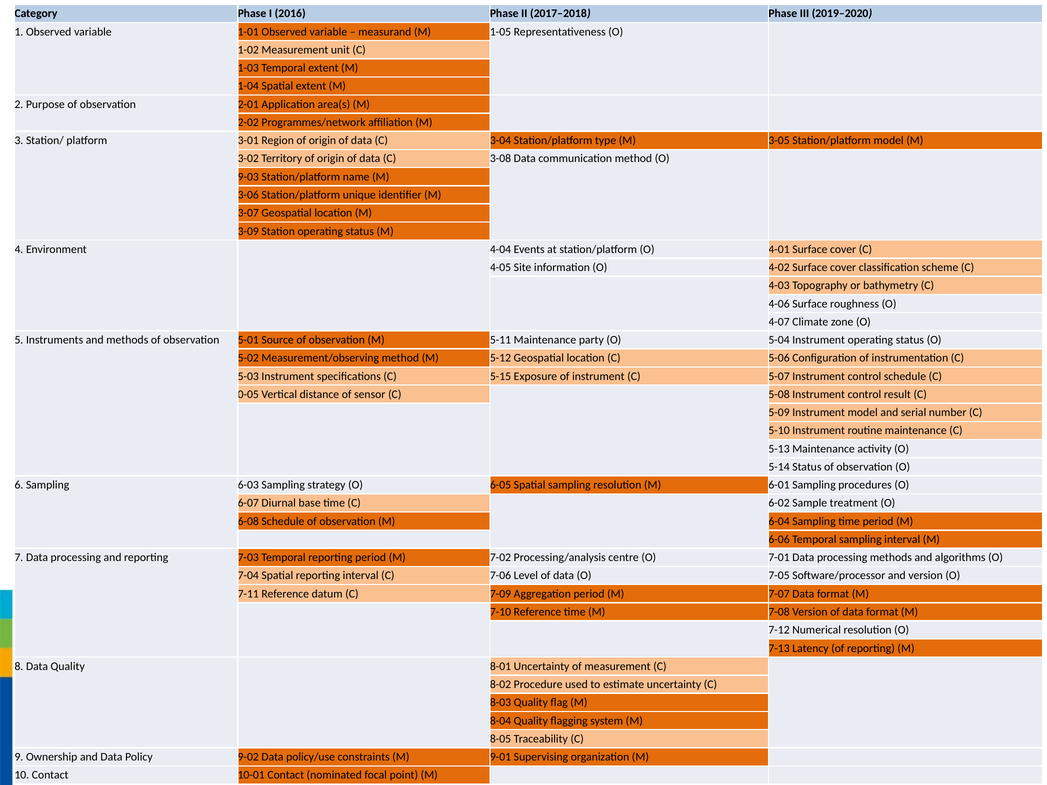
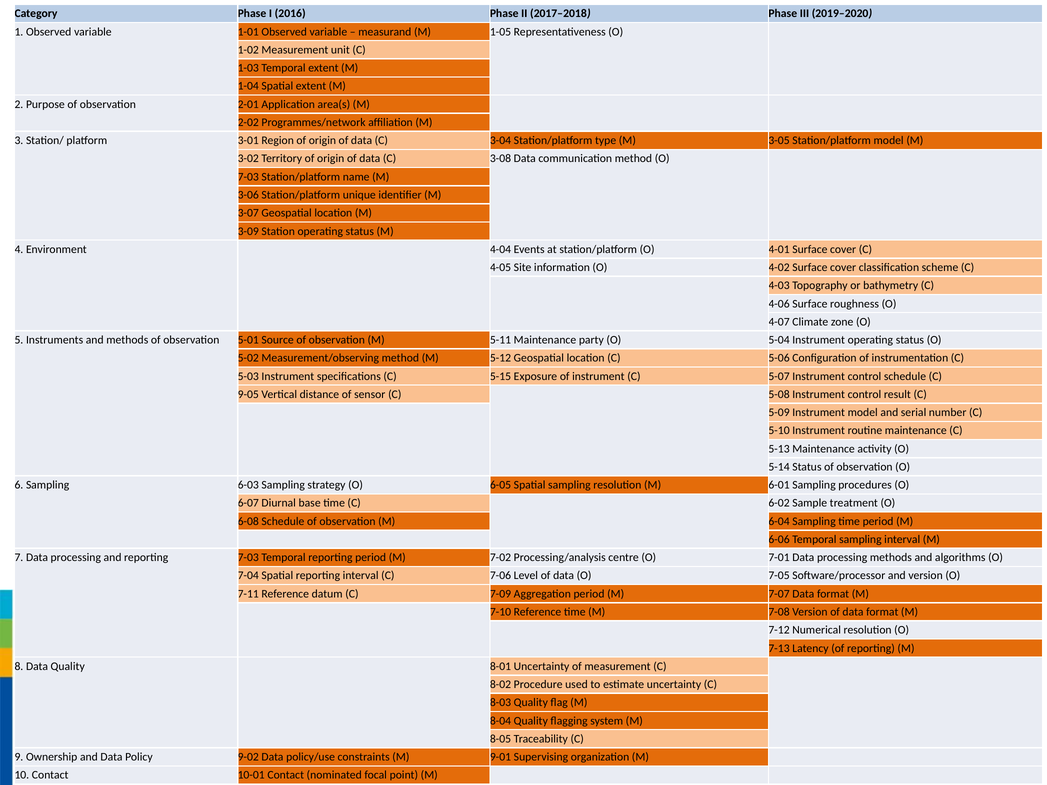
9-03: 9-03 -> 7-03 (248, 177)
0-05: 0-05 -> 9-05 (248, 394)
